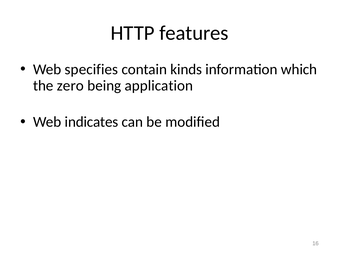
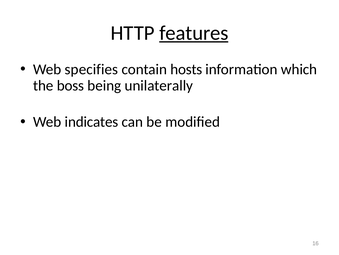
features underline: none -> present (194, 33)
kinds: kinds -> hosts (186, 69)
zero: zero -> boss (70, 85)
application: application -> unilaterally (159, 85)
